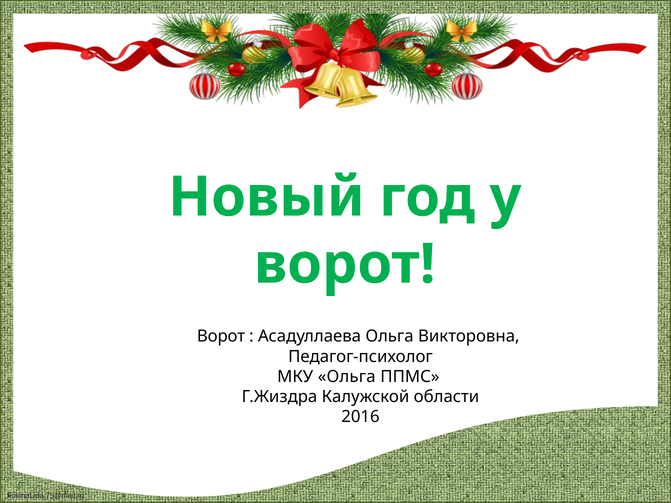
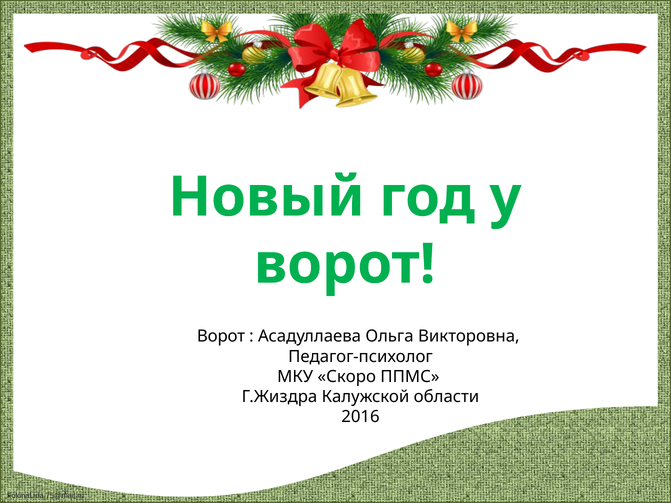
МКУ Ольга: Ольга -> Скоро (347, 377)
